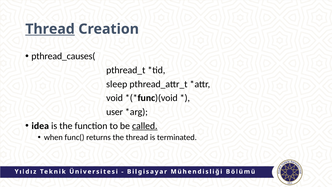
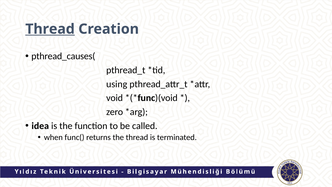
sleep: sleep -> using (117, 84)
user: user -> zero (115, 112)
called underline: present -> none (145, 126)
